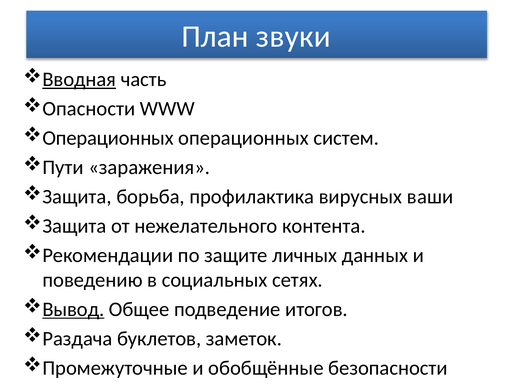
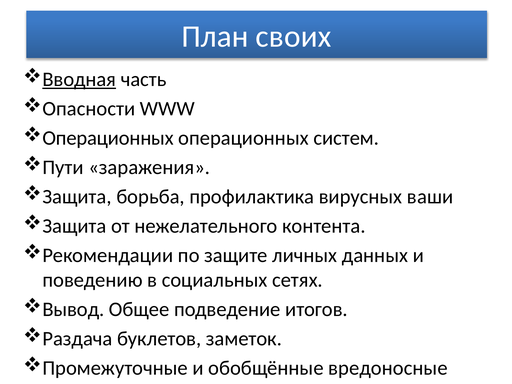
звуки: звуки -> своих (293, 37)
Вывод underline: present -> none (73, 309)
безопасности: безопасности -> вредоносные (388, 368)
